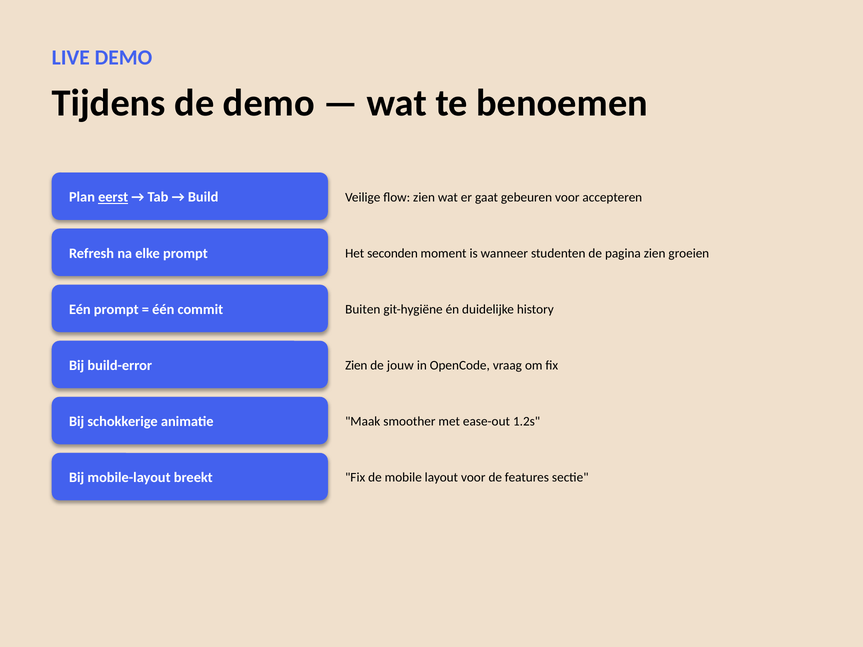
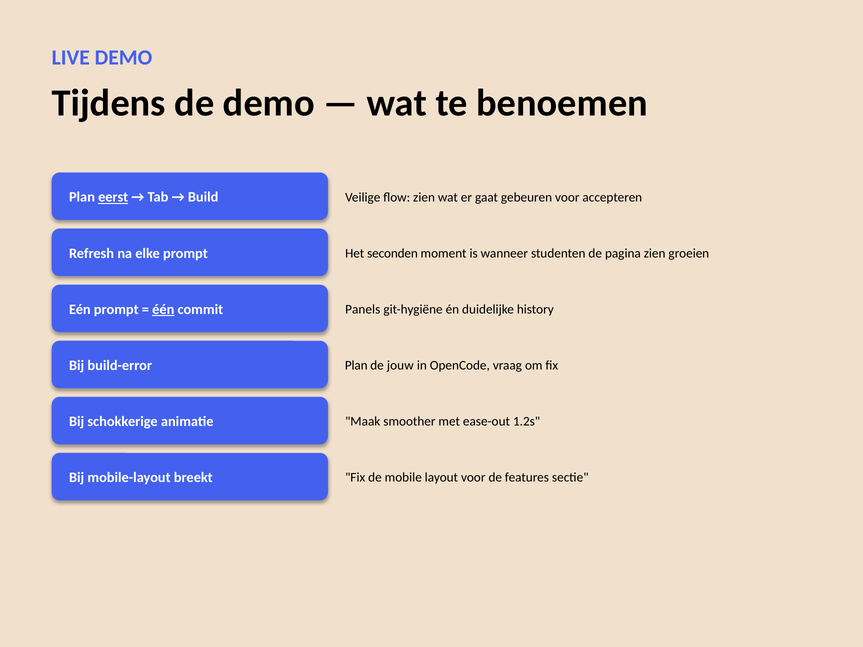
één underline: none -> present (163, 310)
Buiten: Buiten -> Panels (363, 309)
build-error Zien: Zien -> Plan (356, 366)
